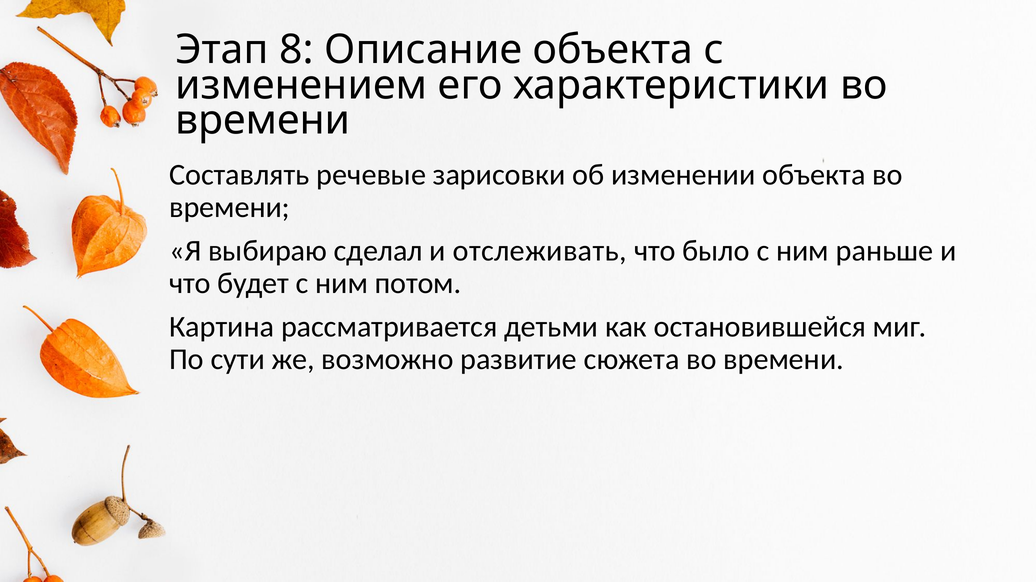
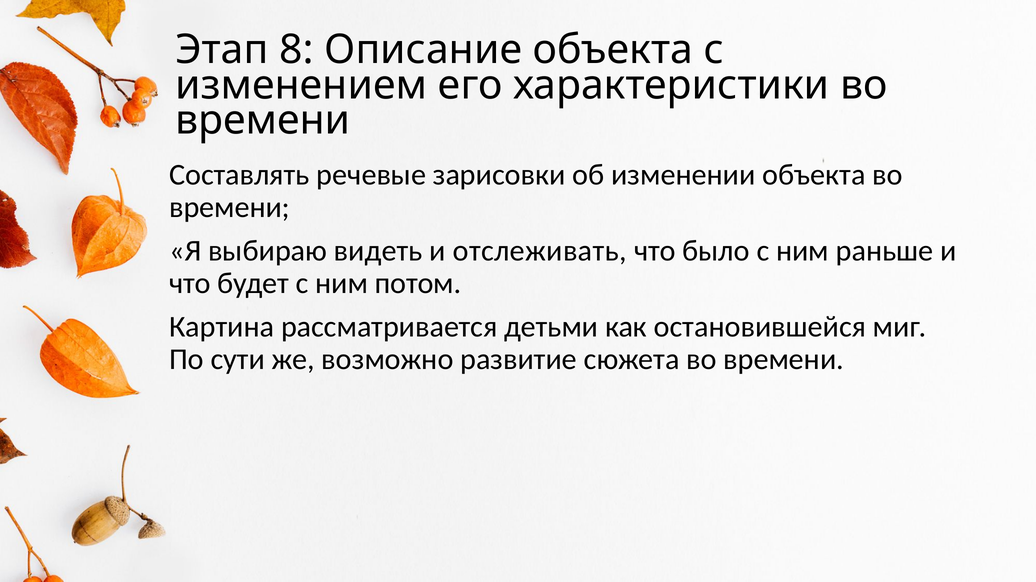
сделал: сделал -> видеть (378, 251)
